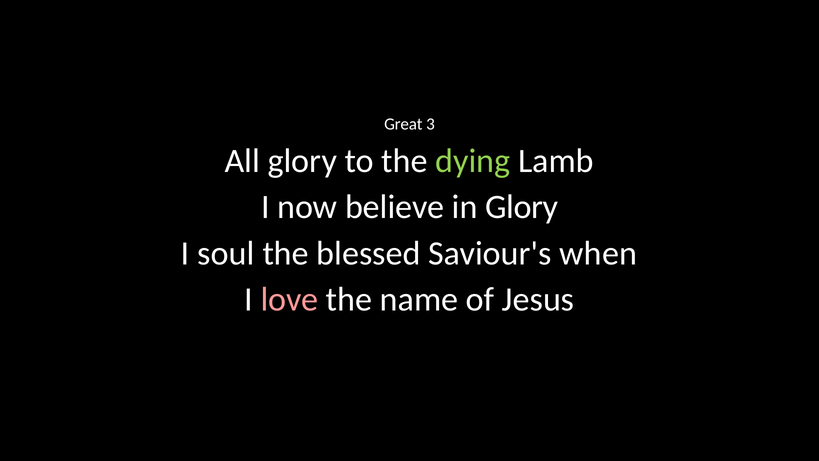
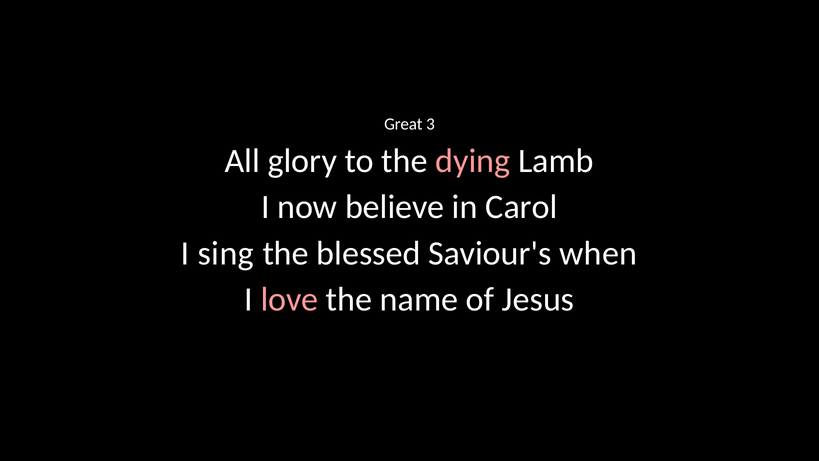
dying colour: light green -> pink (473, 161)
in Glory: Glory -> Carol (522, 207)
soul: soul -> sing (226, 253)
